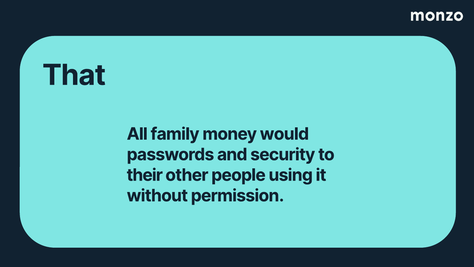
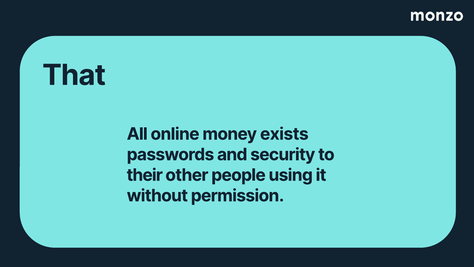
family: family -> online (175, 134)
would: would -> exists (284, 134)
